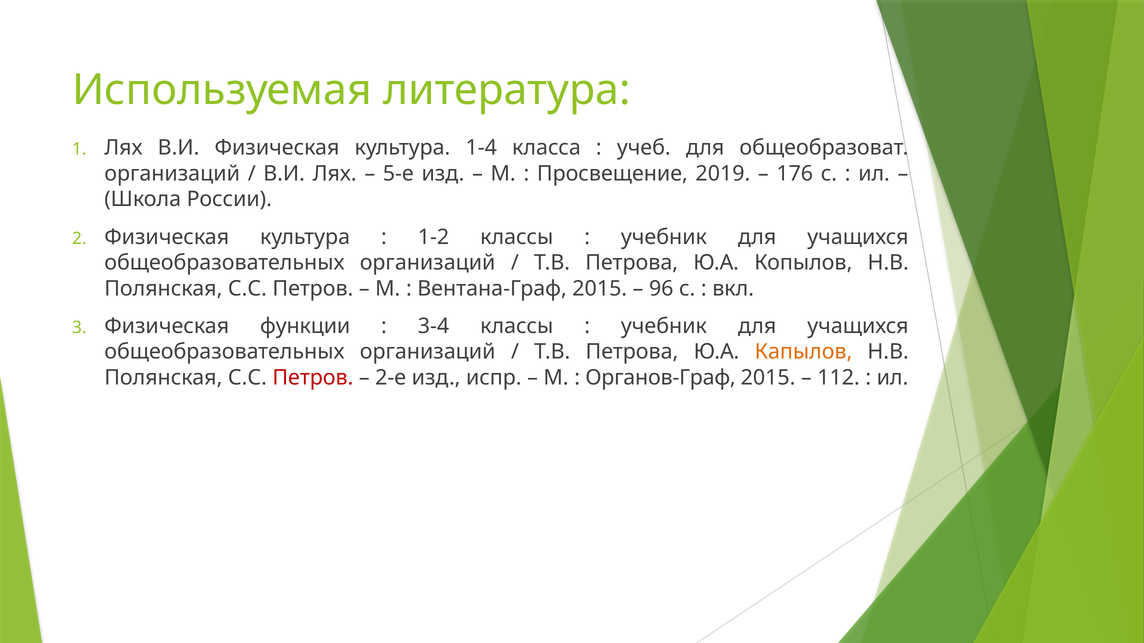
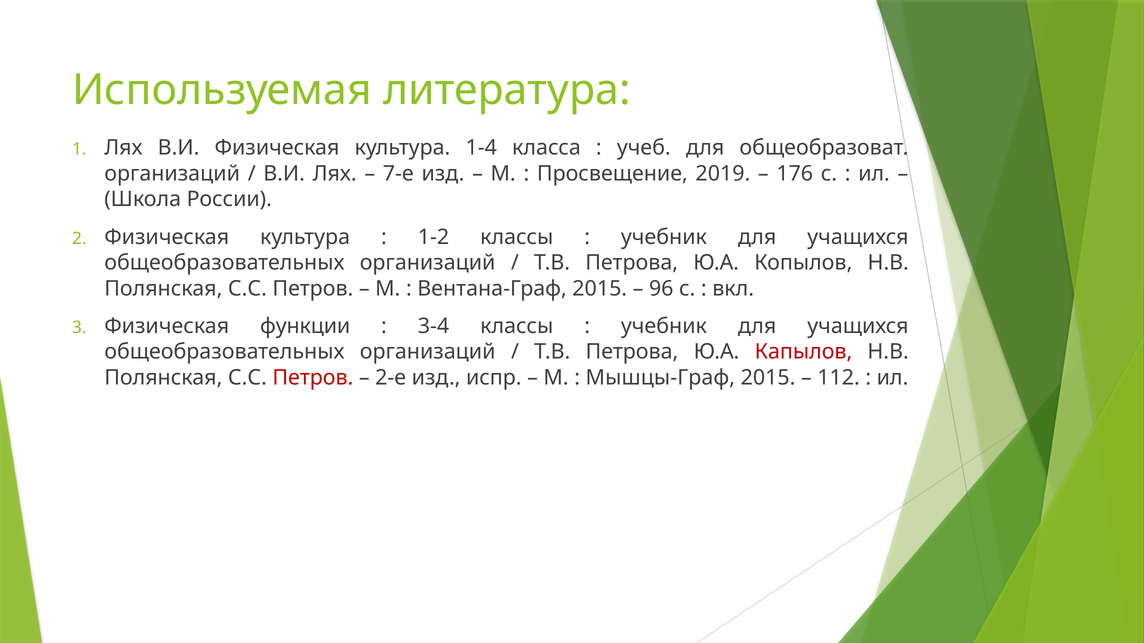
5-е: 5-е -> 7-е (398, 174)
Капылов colour: orange -> red (804, 352)
Органов-Граф: Органов-Граф -> Мышцы-Граф (660, 378)
